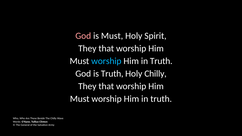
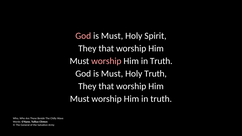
worship colour: light blue -> pink (106, 61)
Truth: Truth -> Must (112, 74)
Holy Chilly: Chilly -> Truth (155, 74)
